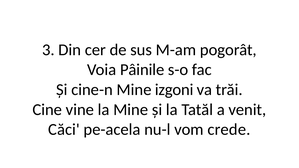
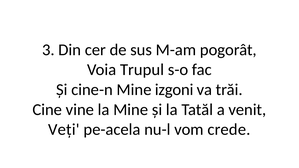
Pâinile: Pâinile -> Trupul (142, 70)
Căci: Căci -> Veți (64, 130)
